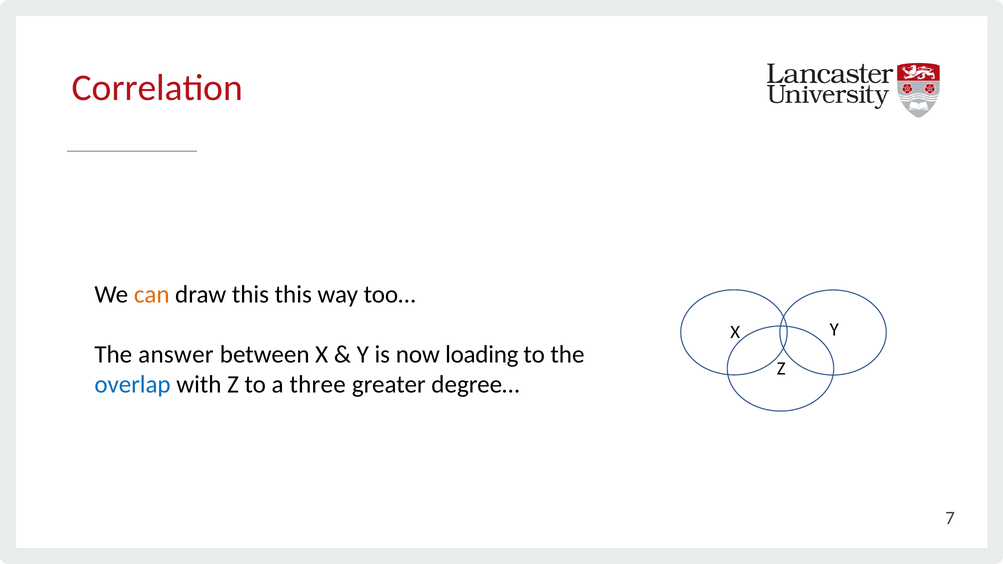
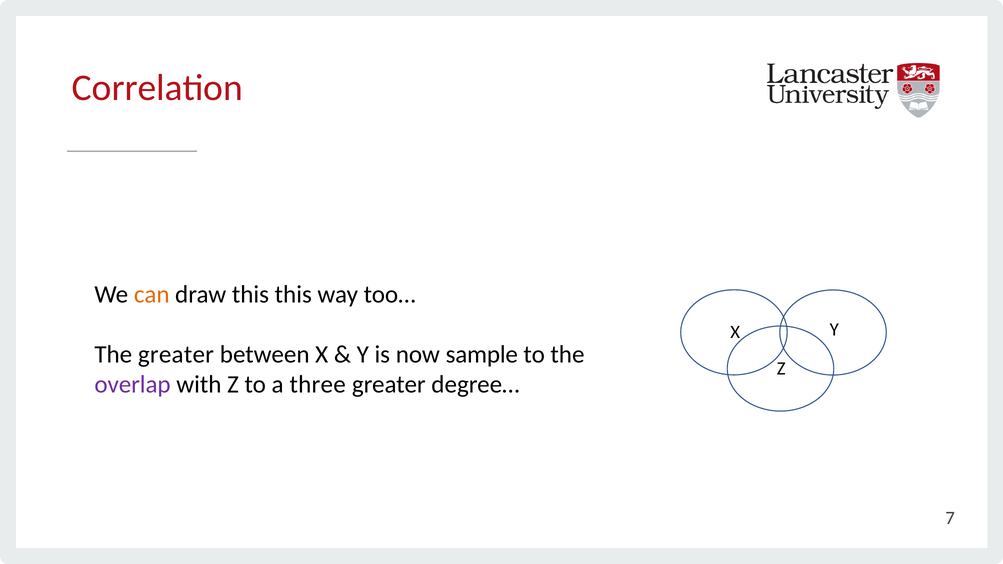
The answer: answer -> greater (176, 355)
loading: loading -> sample (482, 355)
overlap colour: blue -> purple (133, 385)
